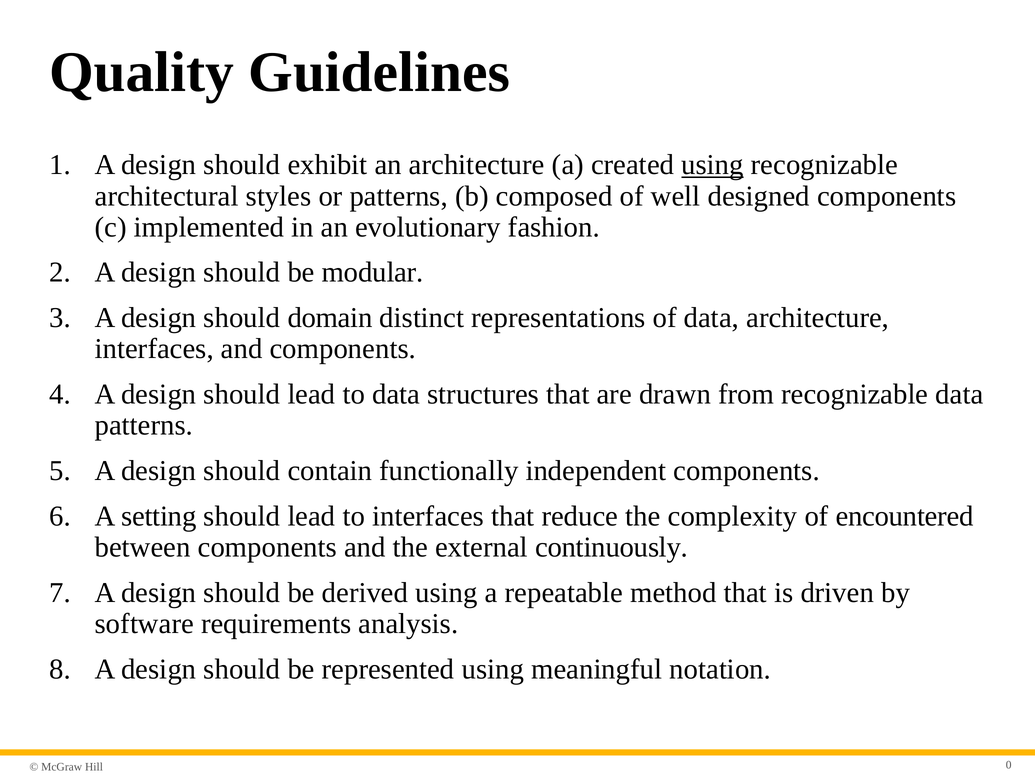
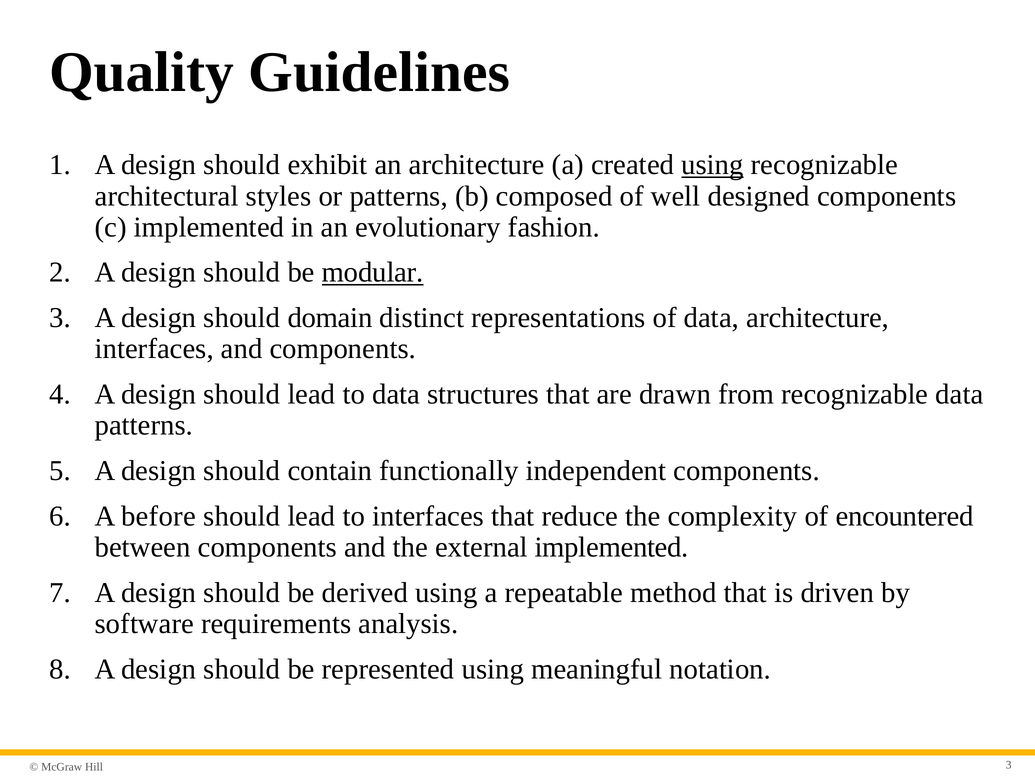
modular underline: none -> present (373, 273)
setting: setting -> before (159, 516)
external continuously: continuously -> implemented (612, 547)
0: 0 -> 3 (1009, 765)
